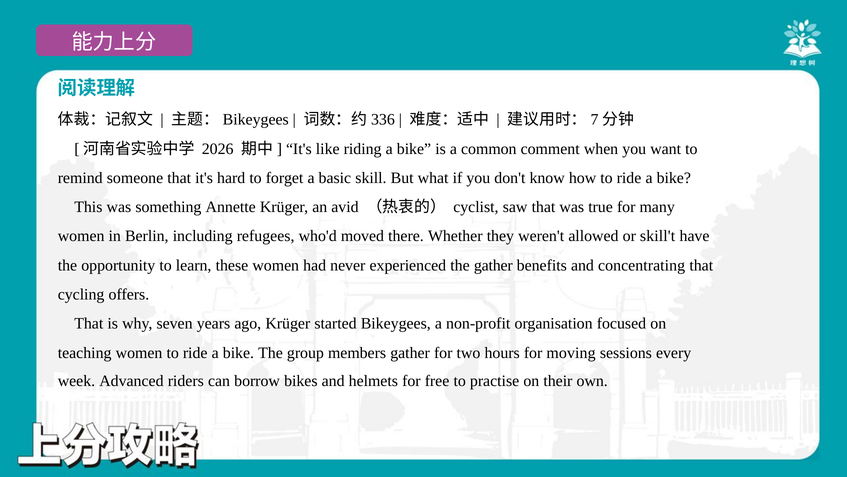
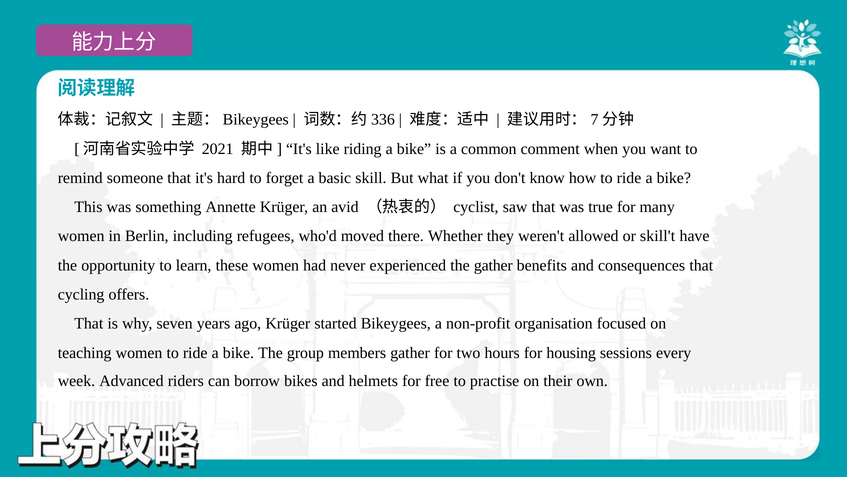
2026: 2026 -> 2021 (218, 149)
concentrating: concentrating -> consequences (642, 265)
moving: moving -> housing (571, 352)
